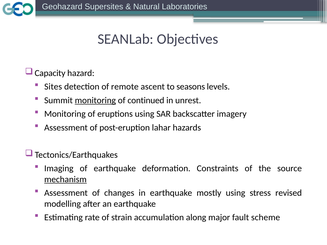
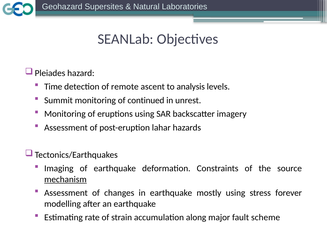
Capacity: Capacity -> Pleiades (50, 73)
Sites: Sites -> Time (53, 87)
seasons: seasons -> analysis (191, 87)
monitoring underline: present -> none (95, 100)
revised: revised -> forever (289, 193)
